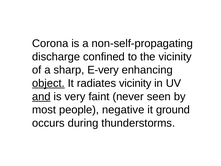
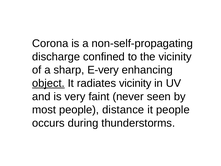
and underline: present -> none (41, 96)
negative: negative -> distance (123, 110)
it ground: ground -> people (173, 110)
